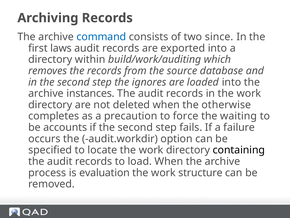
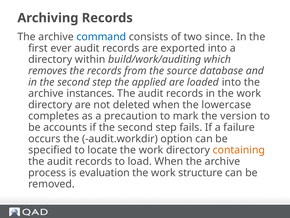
laws: laws -> ever (61, 48)
ignores: ignores -> applied (149, 82)
otherwise: otherwise -> lowercase (226, 105)
force: force -> mark (186, 116)
waiting: waiting -> version (239, 116)
containing colour: black -> orange (239, 150)
